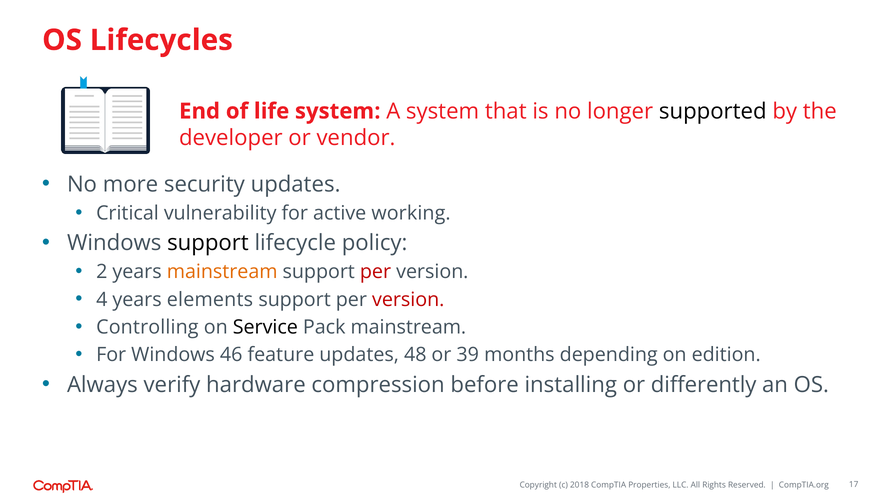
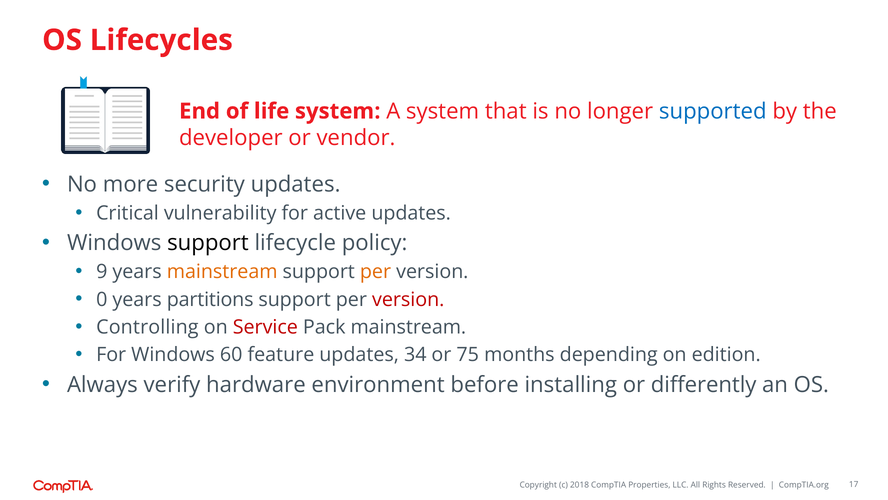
supported colour: black -> blue (713, 111)
active working: working -> updates (411, 213)
2: 2 -> 9 (102, 272)
per colour: red -> orange (376, 272)
4: 4 -> 0 (102, 299)
elements: elements -> partitions (210, 299)
Service colour: black -> red (265, 327)
46: 46 -> 60 (231, 355)
48: 48 -> 34 (415, 355)
39: 39 -> 75 (468, 355)
compression: compression -> environment (378, 384)
